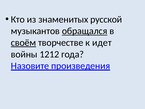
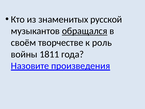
своём underline: present -> none (23, 43)
идет: идет -> роль (102, 43)
1212: 1212 -> 1811 (49, 54)
